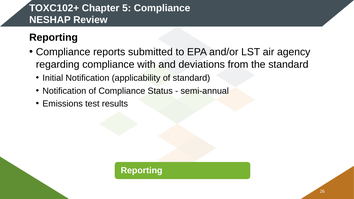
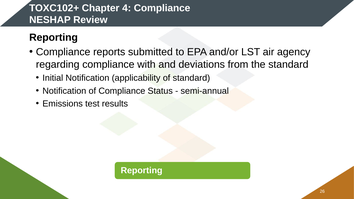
5: 5 -> 4 (127, 8)
